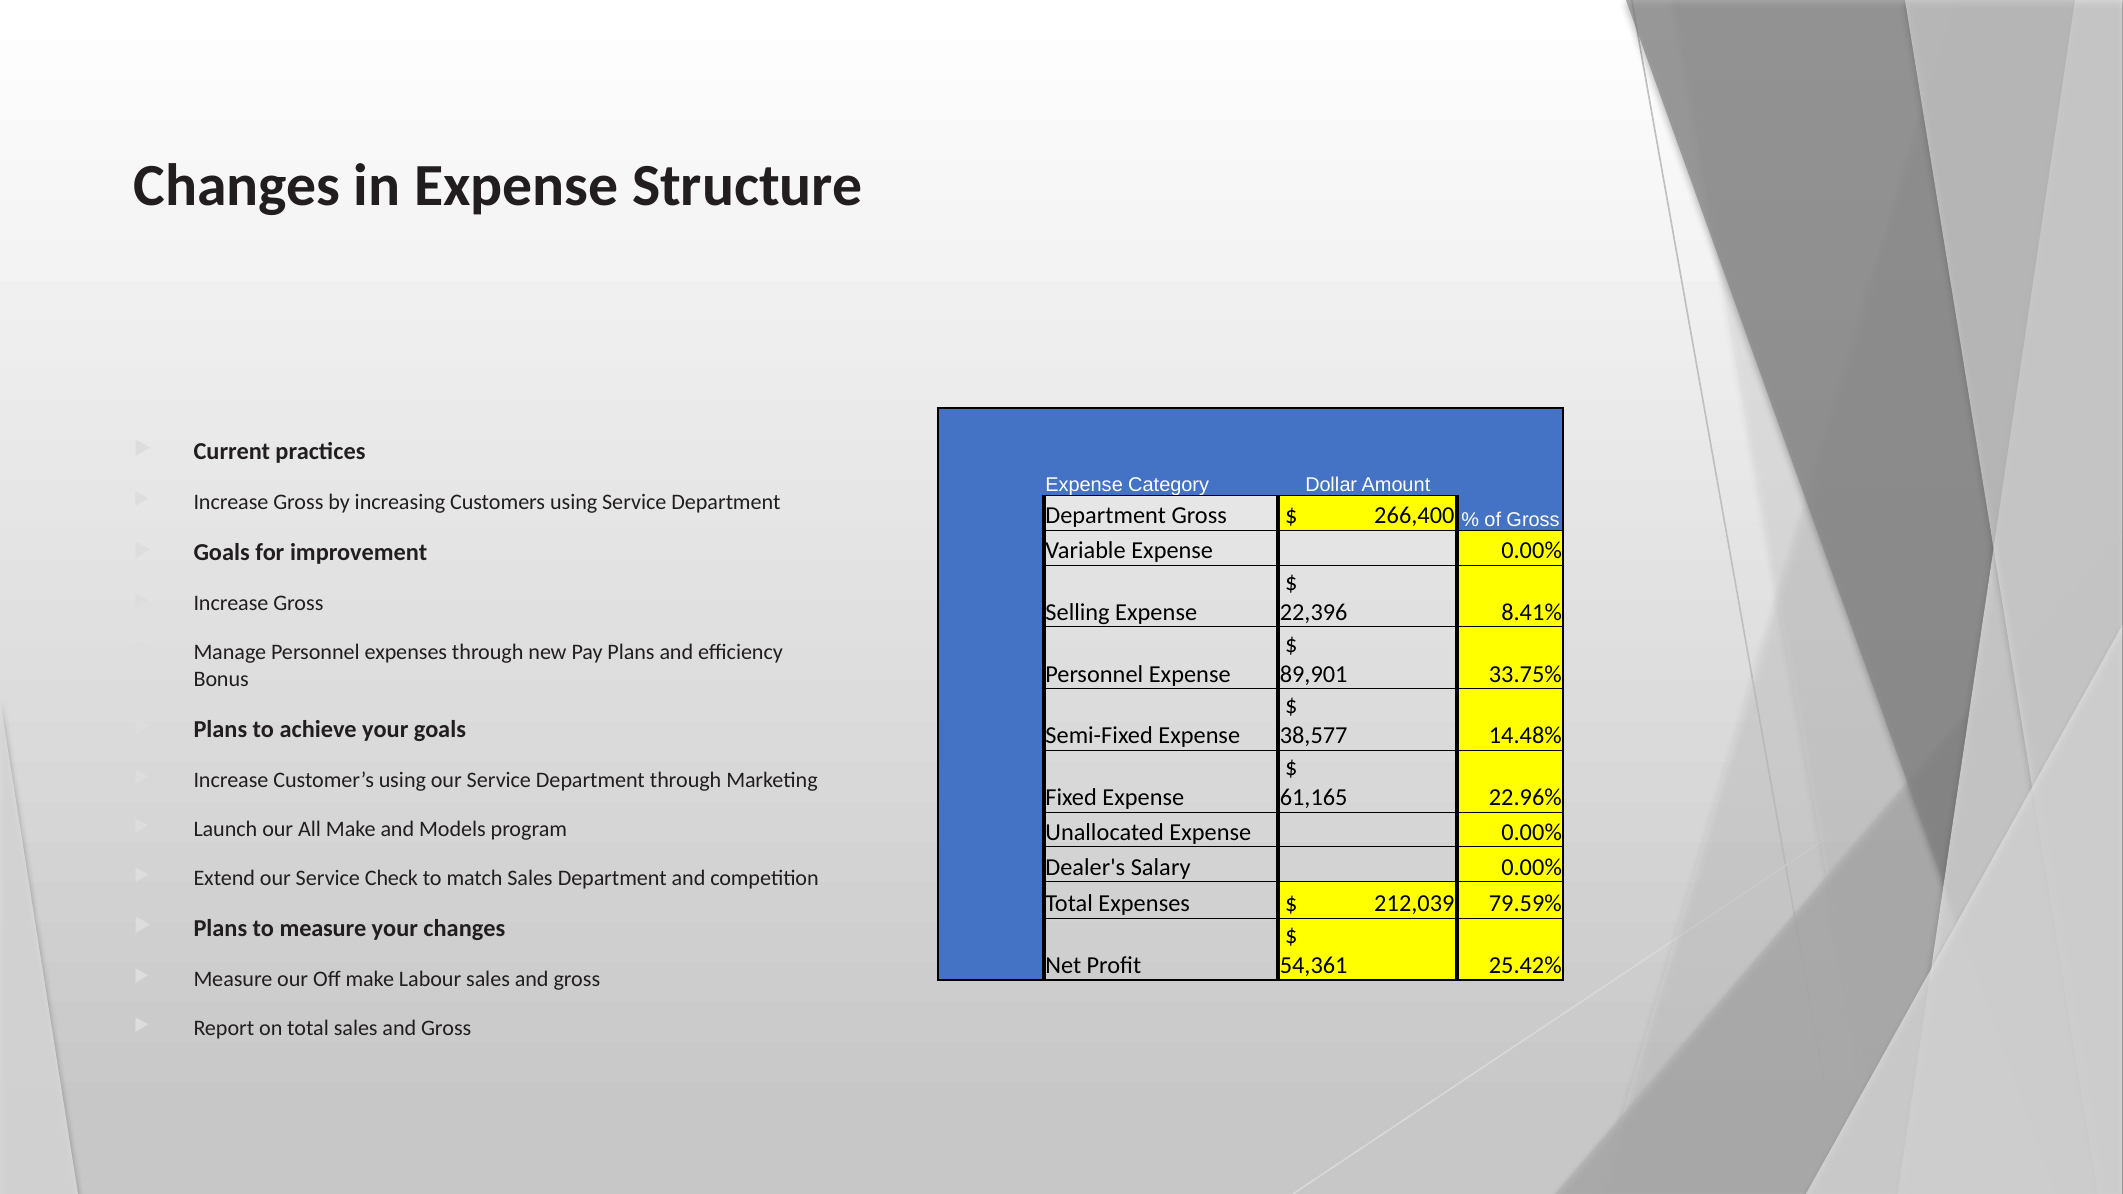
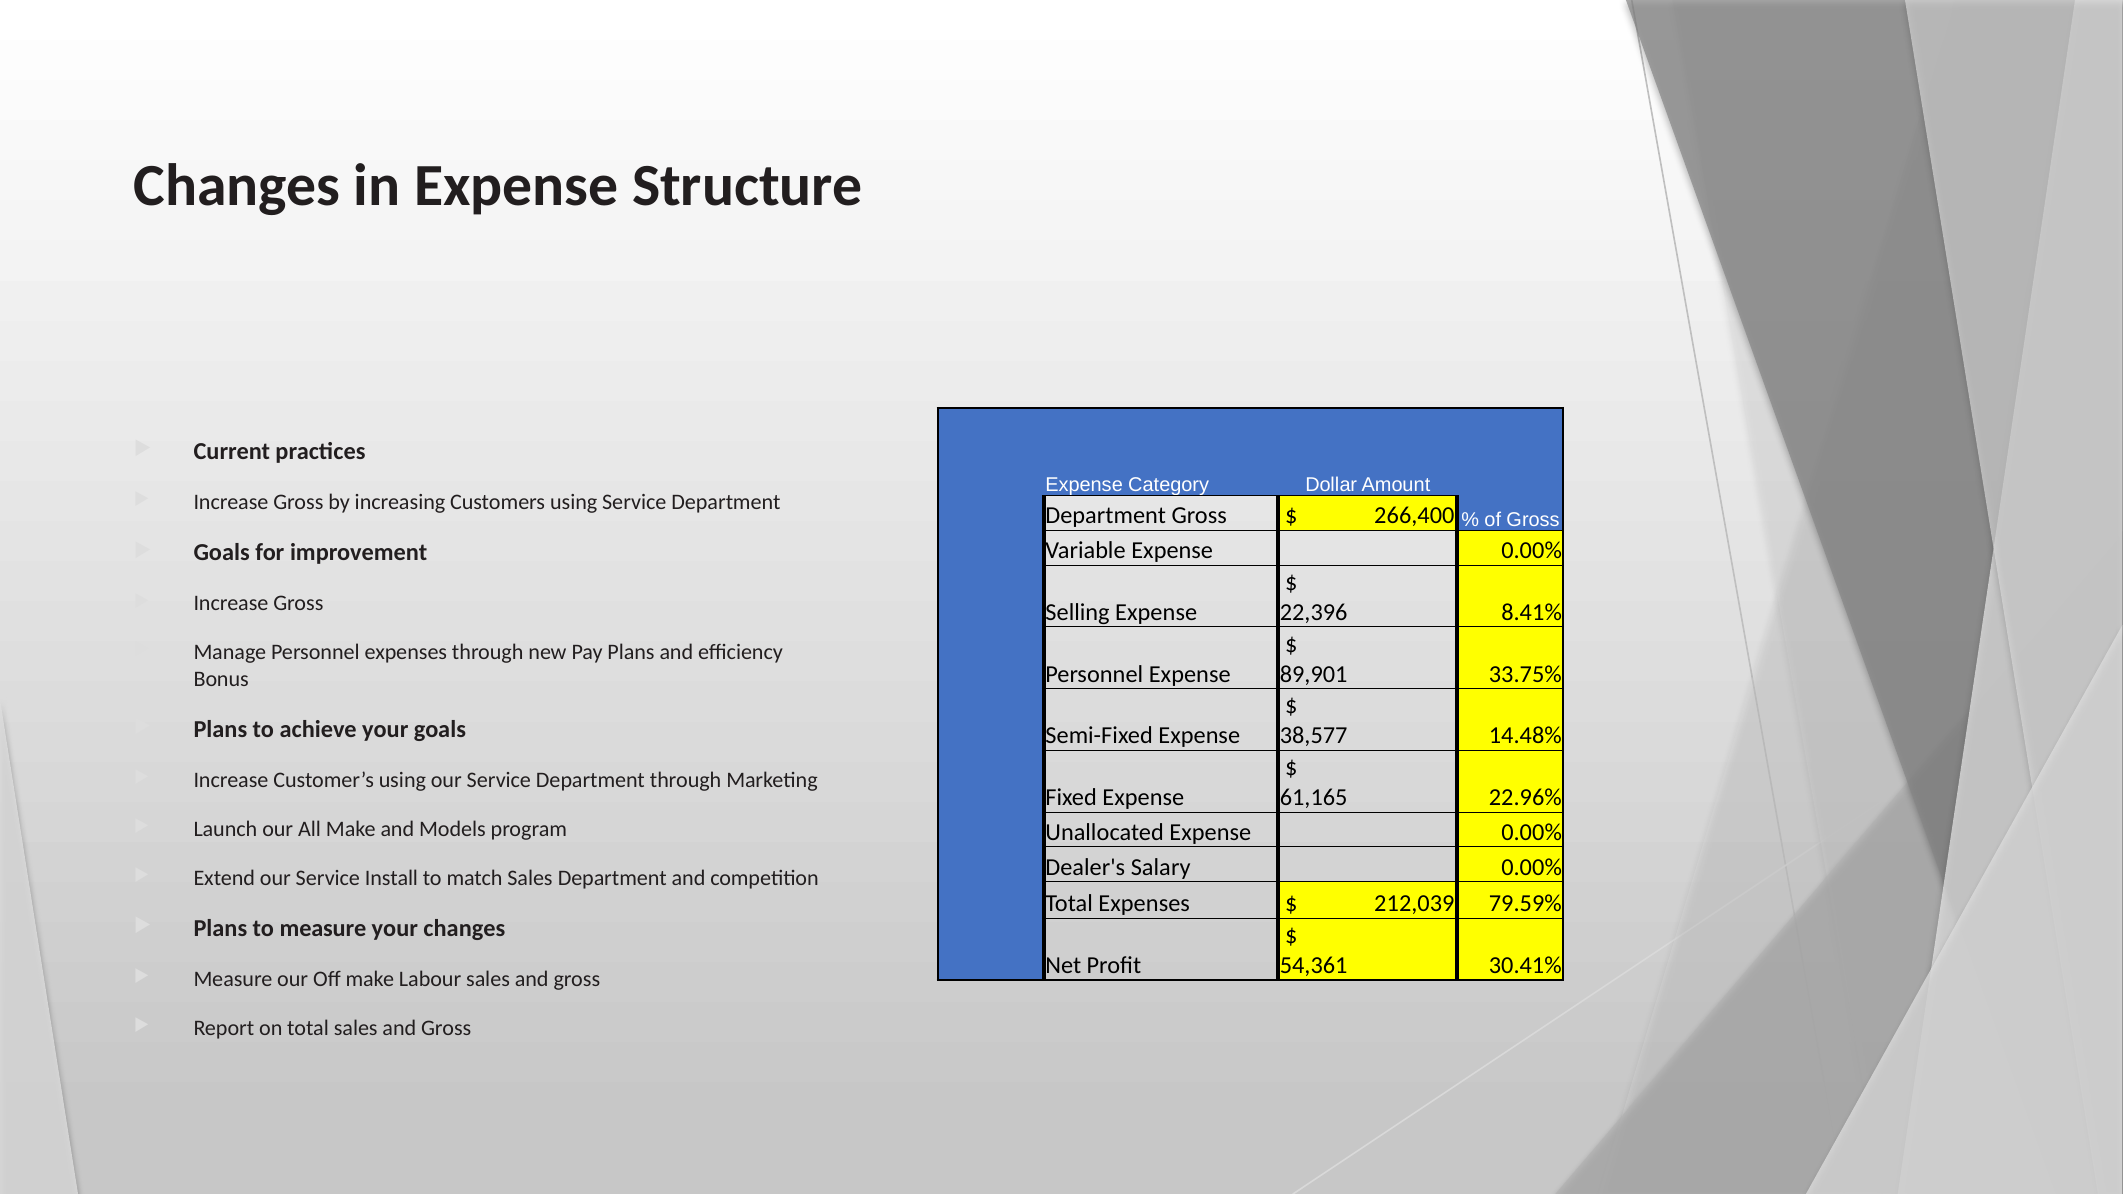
Check: Check -> Install (391, 878)
25.42%: 25.42% -> 30.41% (1525, 965)
